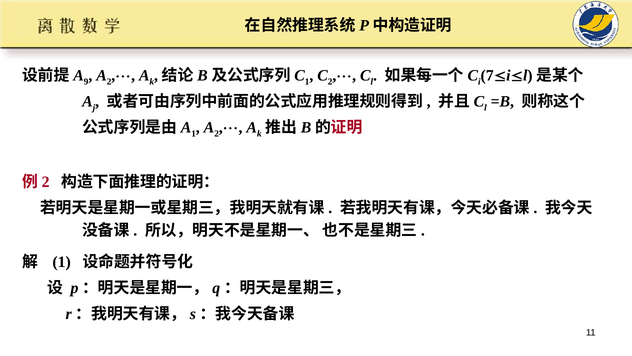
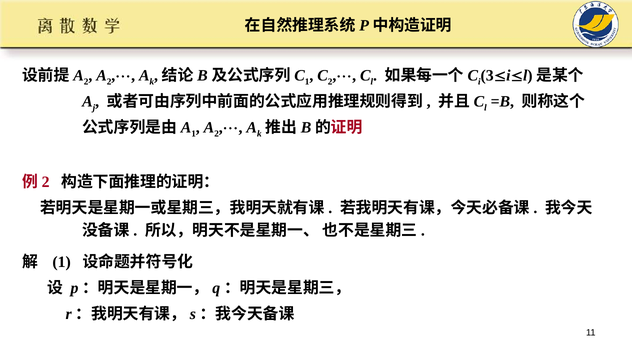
9: 9 -> 2 (86, 82)
7: 7 -> 3 (487, 76)
